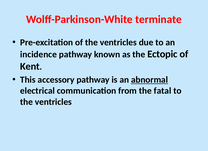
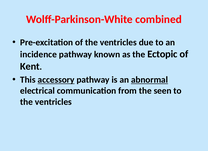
terminate: terminate -> combined (158, 19)
accessory underline: none -> present (56, 80)
fatal: fatal -> seen (163, 91)
